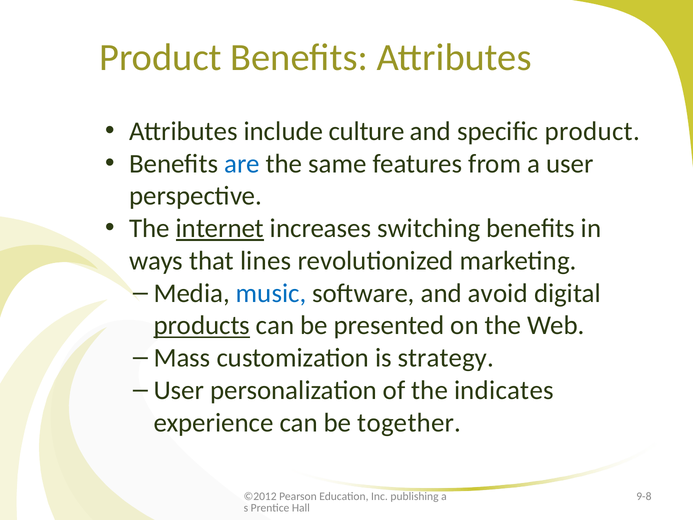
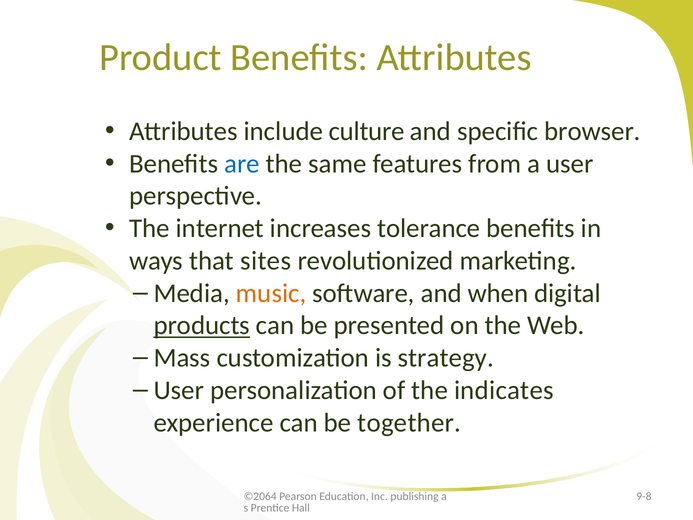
specific product: product -> browser (593, 131)
internet underline: present -> none (220, 228)
switching: switching -> tolerance (429, 228)
lines: lines -> sites (266, 261)
music colour: blue -> orange (271, 293)
avoid: avoid -> when (498, 293)
©2012: ©2012 -> ©2064 (260, 496)
